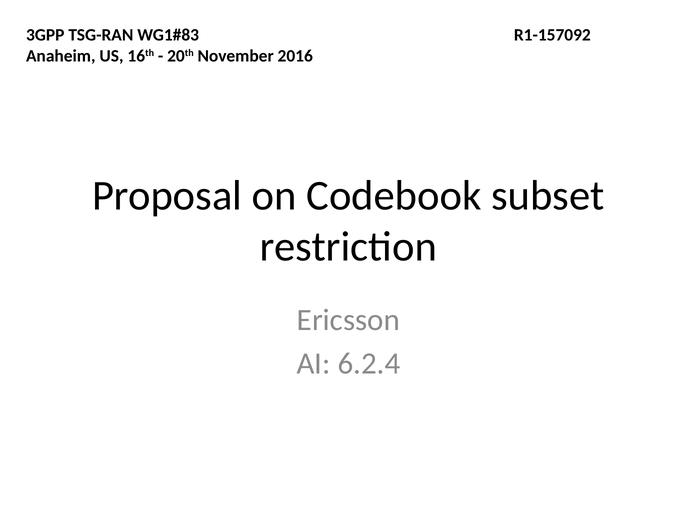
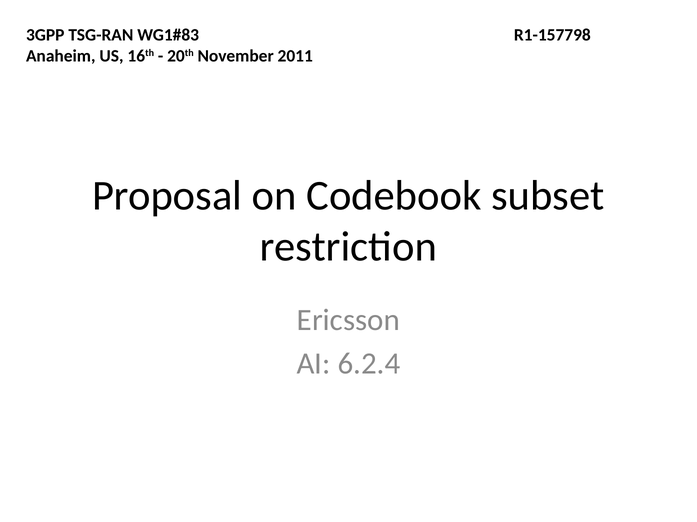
R1-157092: R1-157092 -> R1-157798 (552, 35)
2016: 2016 -> 2011 (295, 56)
